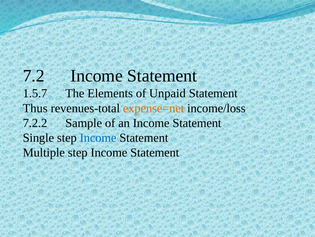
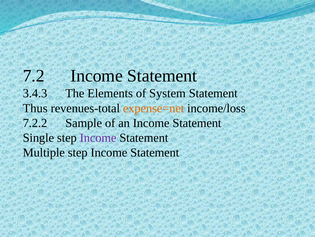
1.5.7: 1.5.7 -> 3.4.3 (35, 93)
Unpaid: Unpaid -> System (167, 93)
Income colour: blue -> purple (98, 137)
